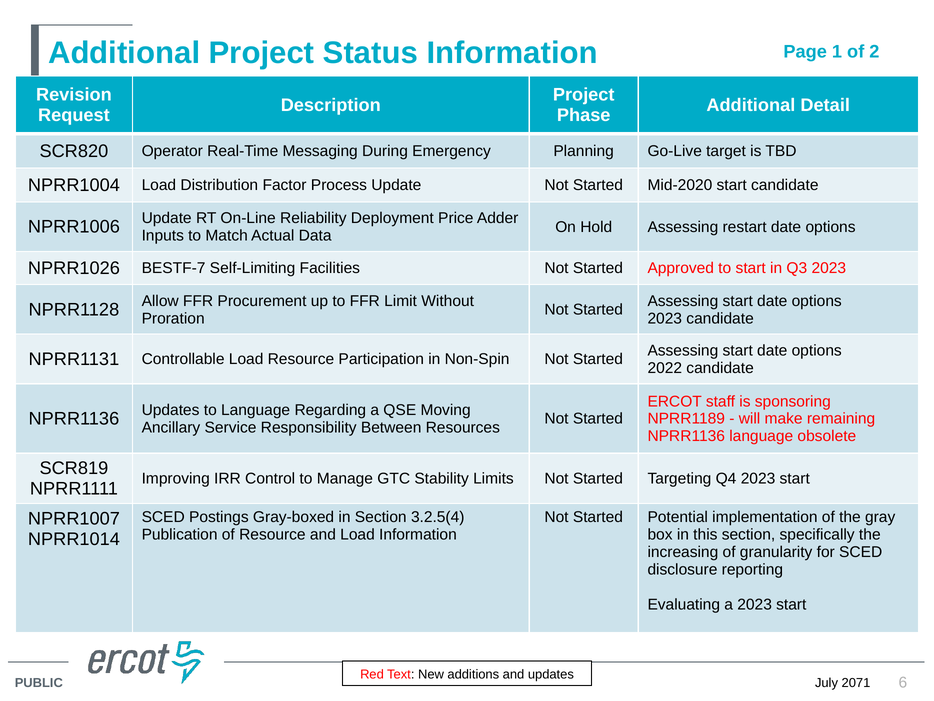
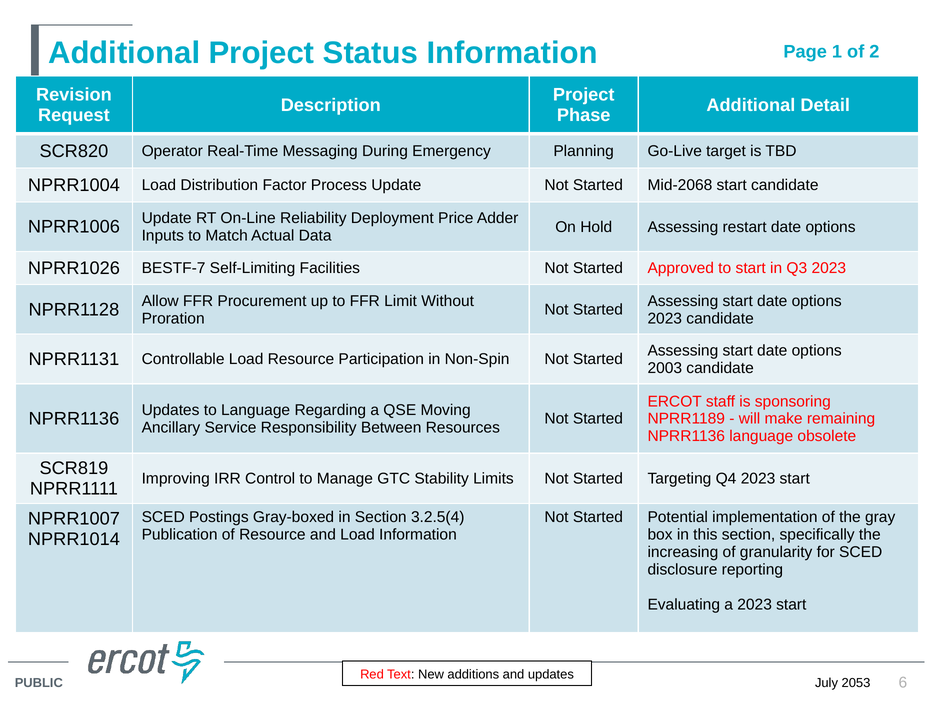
Mid-2020: Mid-2020 -> Mid-2068 (680, 185)
2022: 2022 -> 2003 (665, 368)
2071: 2071 -> 2053 (856, 683)
